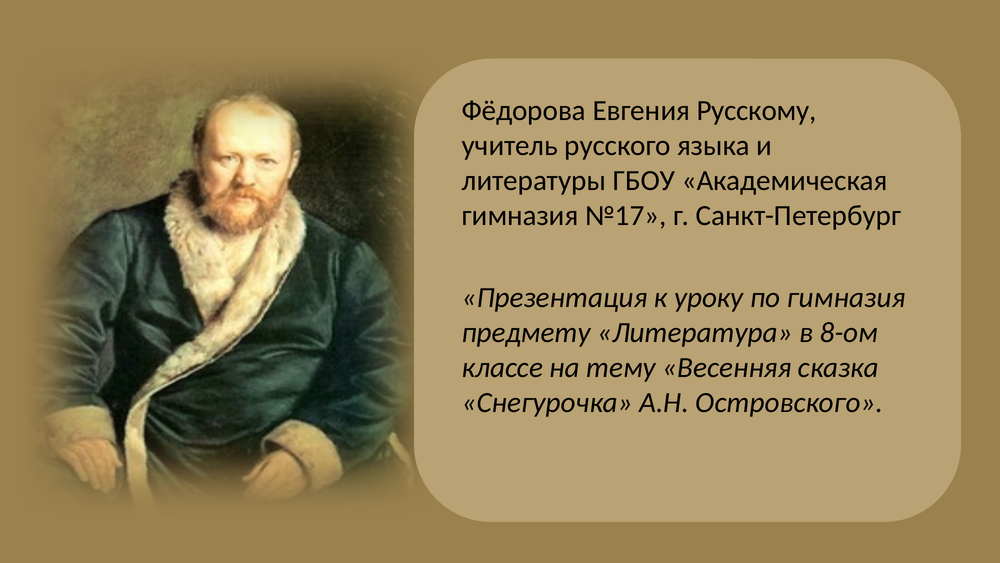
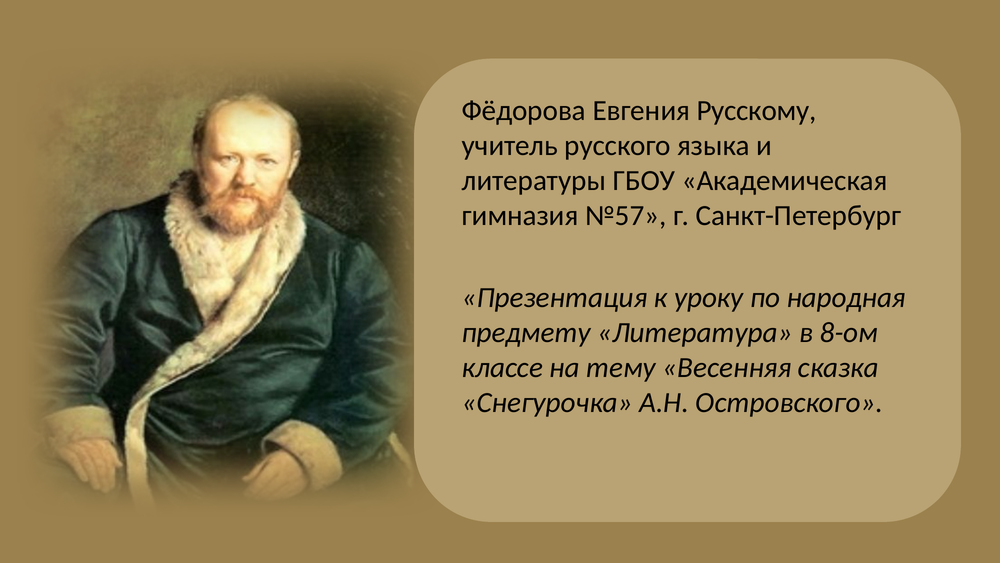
№17: №17 -> №57 (626, 216)
по гимназия: гимназия -> народная (846, 297)
